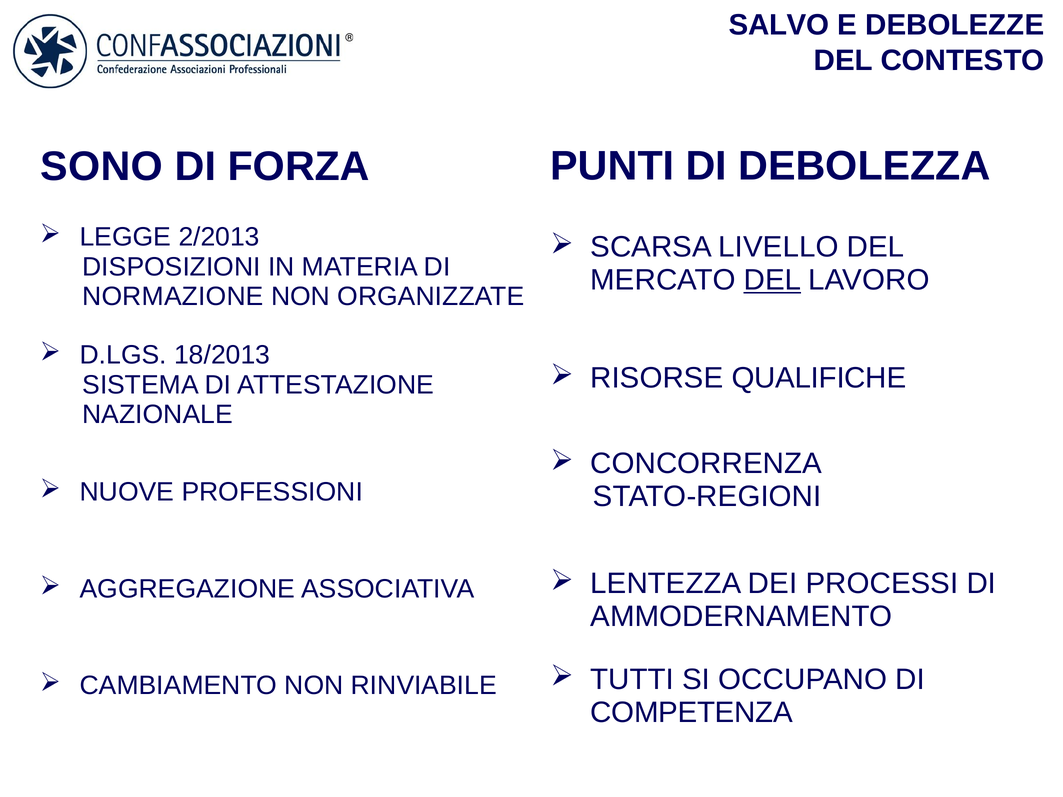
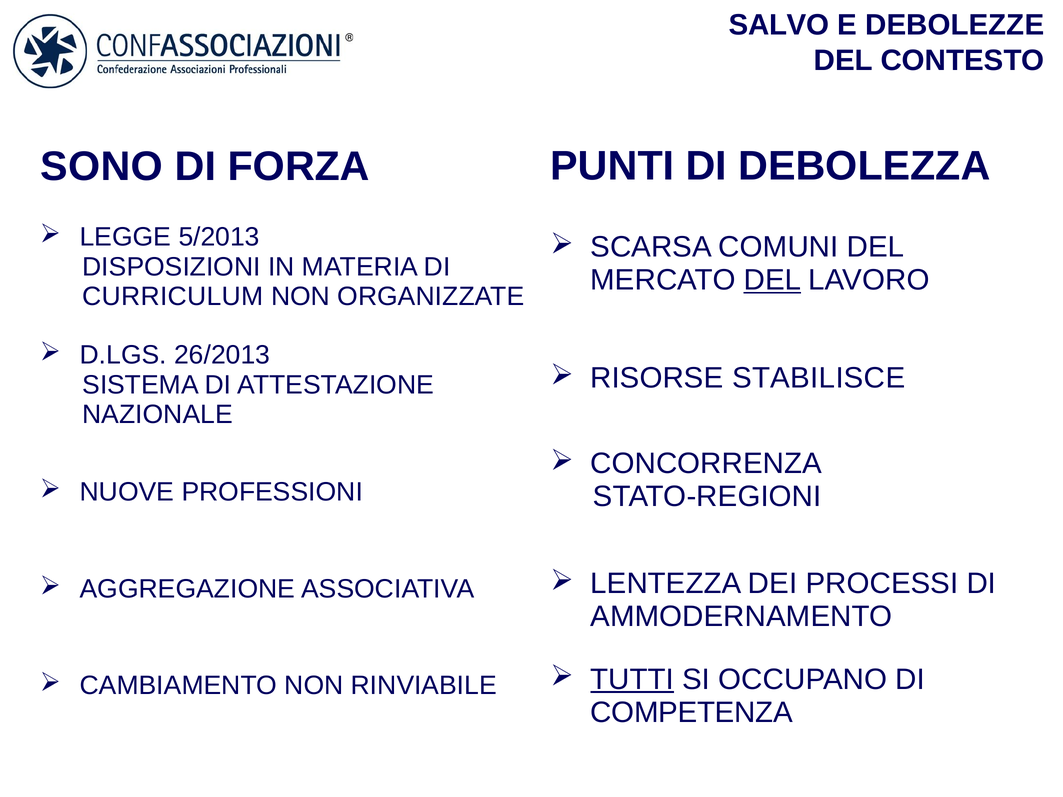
2/2013: 2/2013 -> 5/2013 (219, 237)
LIVELLO: LIVELLO -> COMUNI (779, 247)
NORMAZIONE: NORMAZIONE -> CURRICULUM (173, 297)
18/2013: 18/2013 -> 26/2013 (222, 355)
QUALIFICHE: QUALIFICHE -> STABILISCE (819, 378)
TUTTI underline: none -> present (632, 680)
